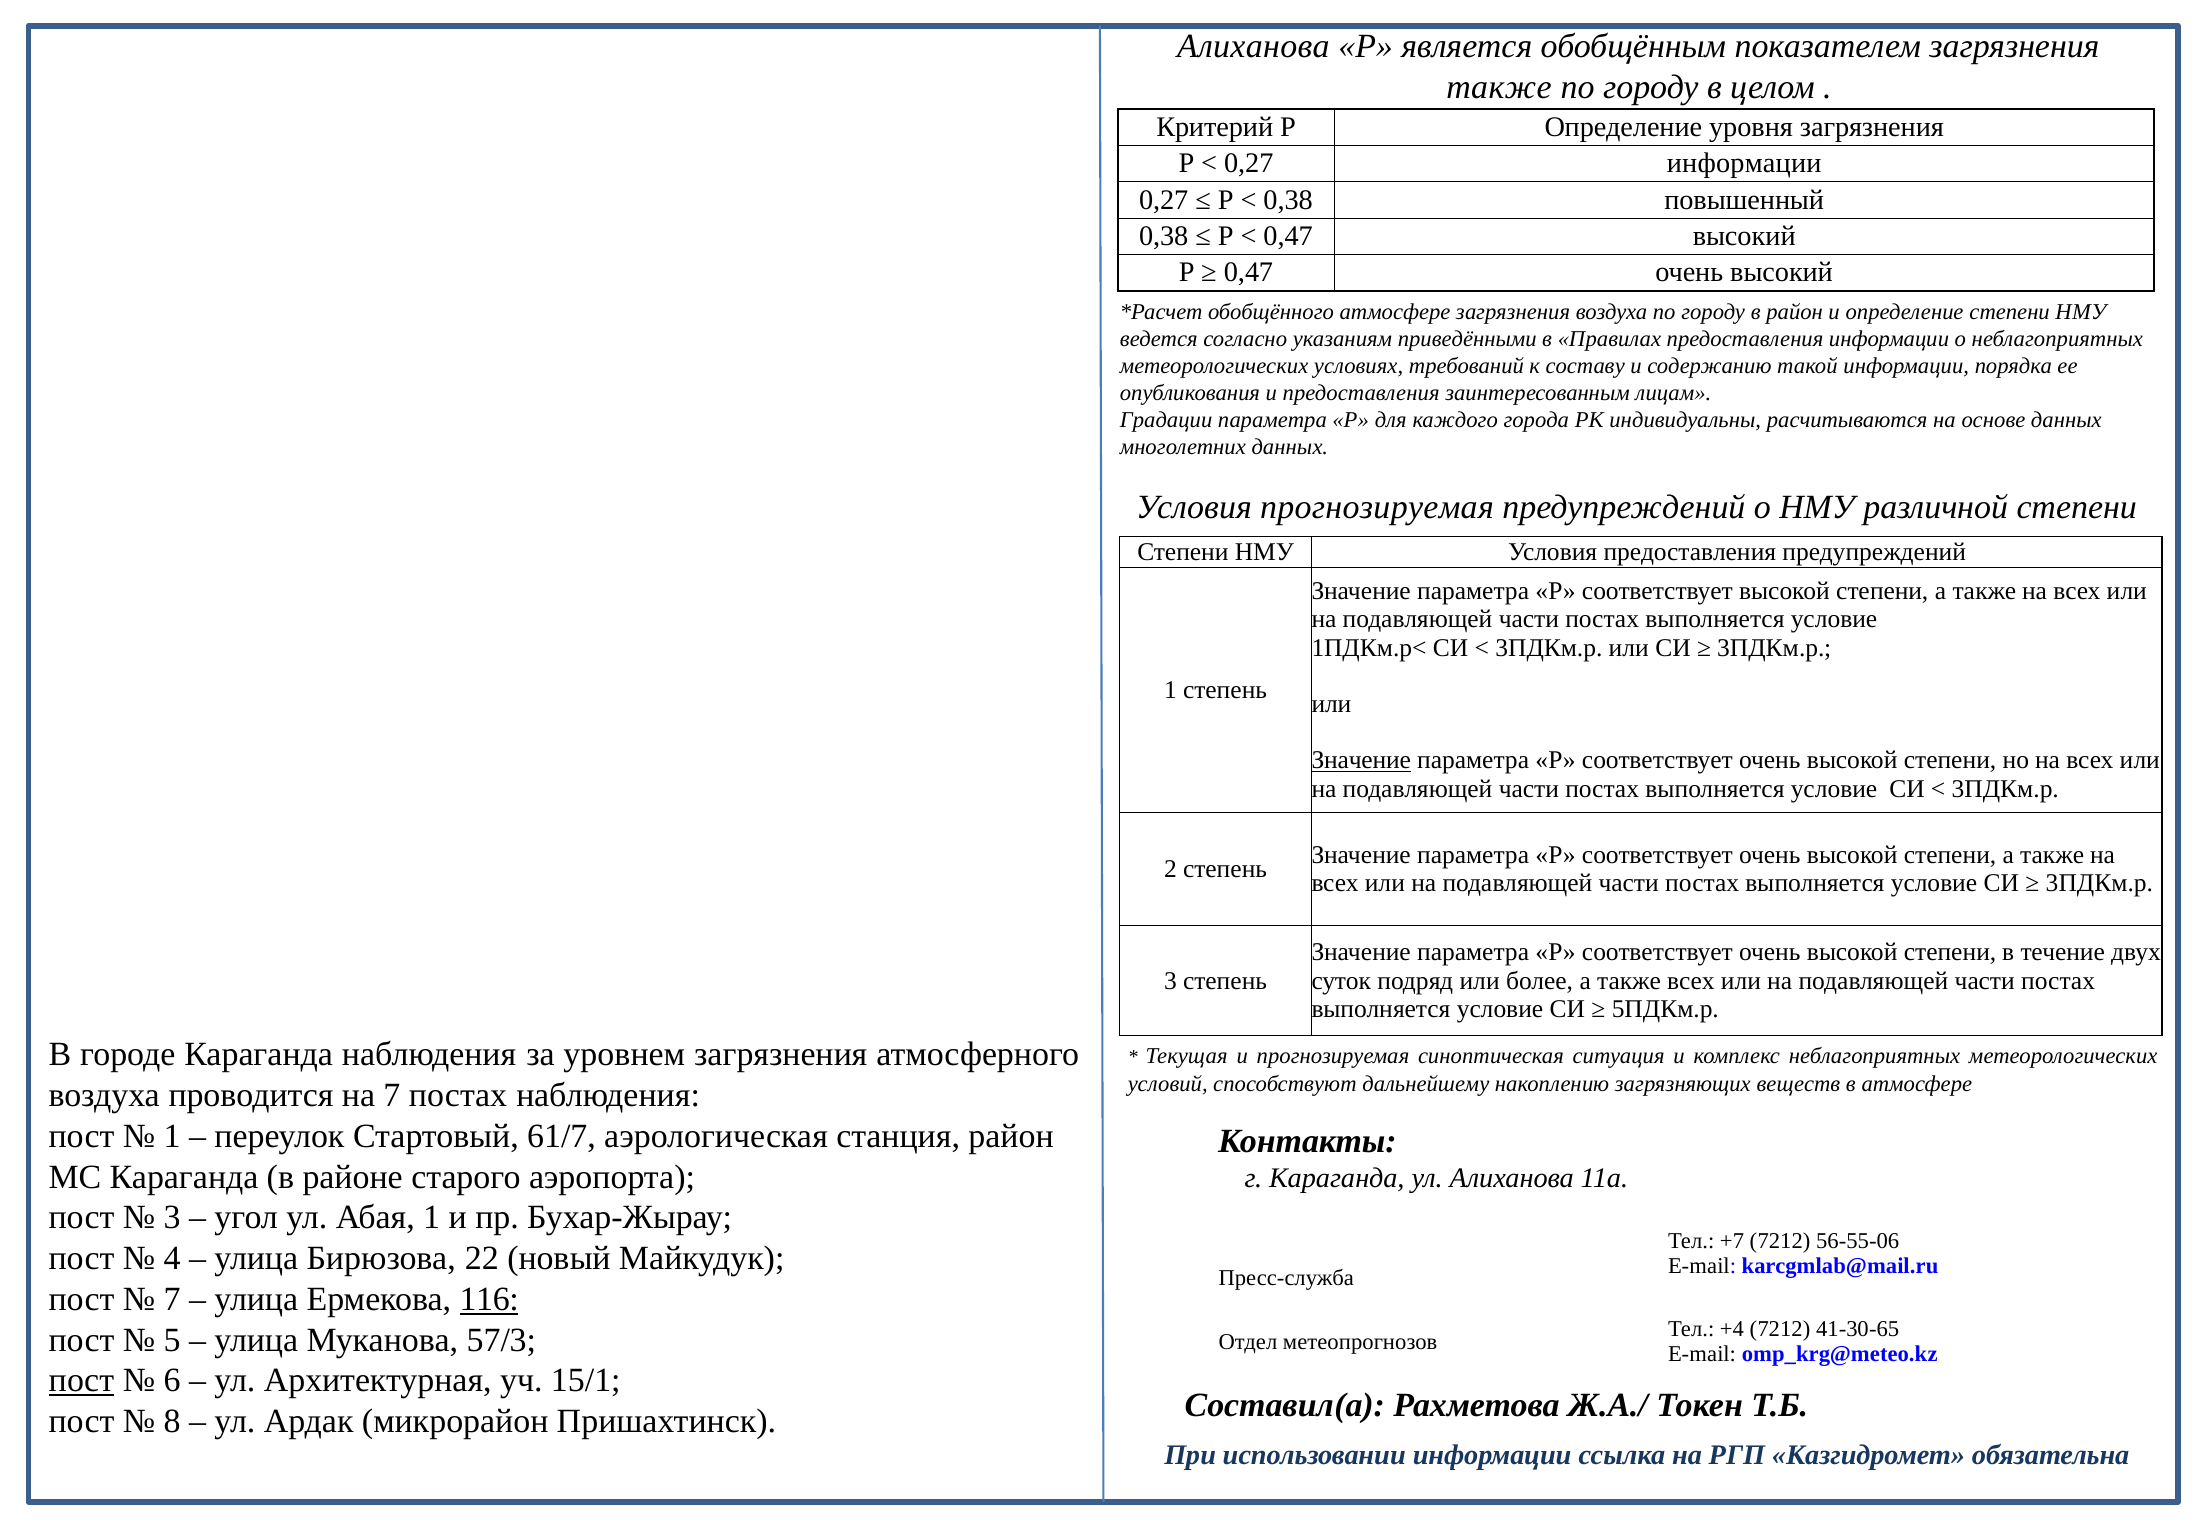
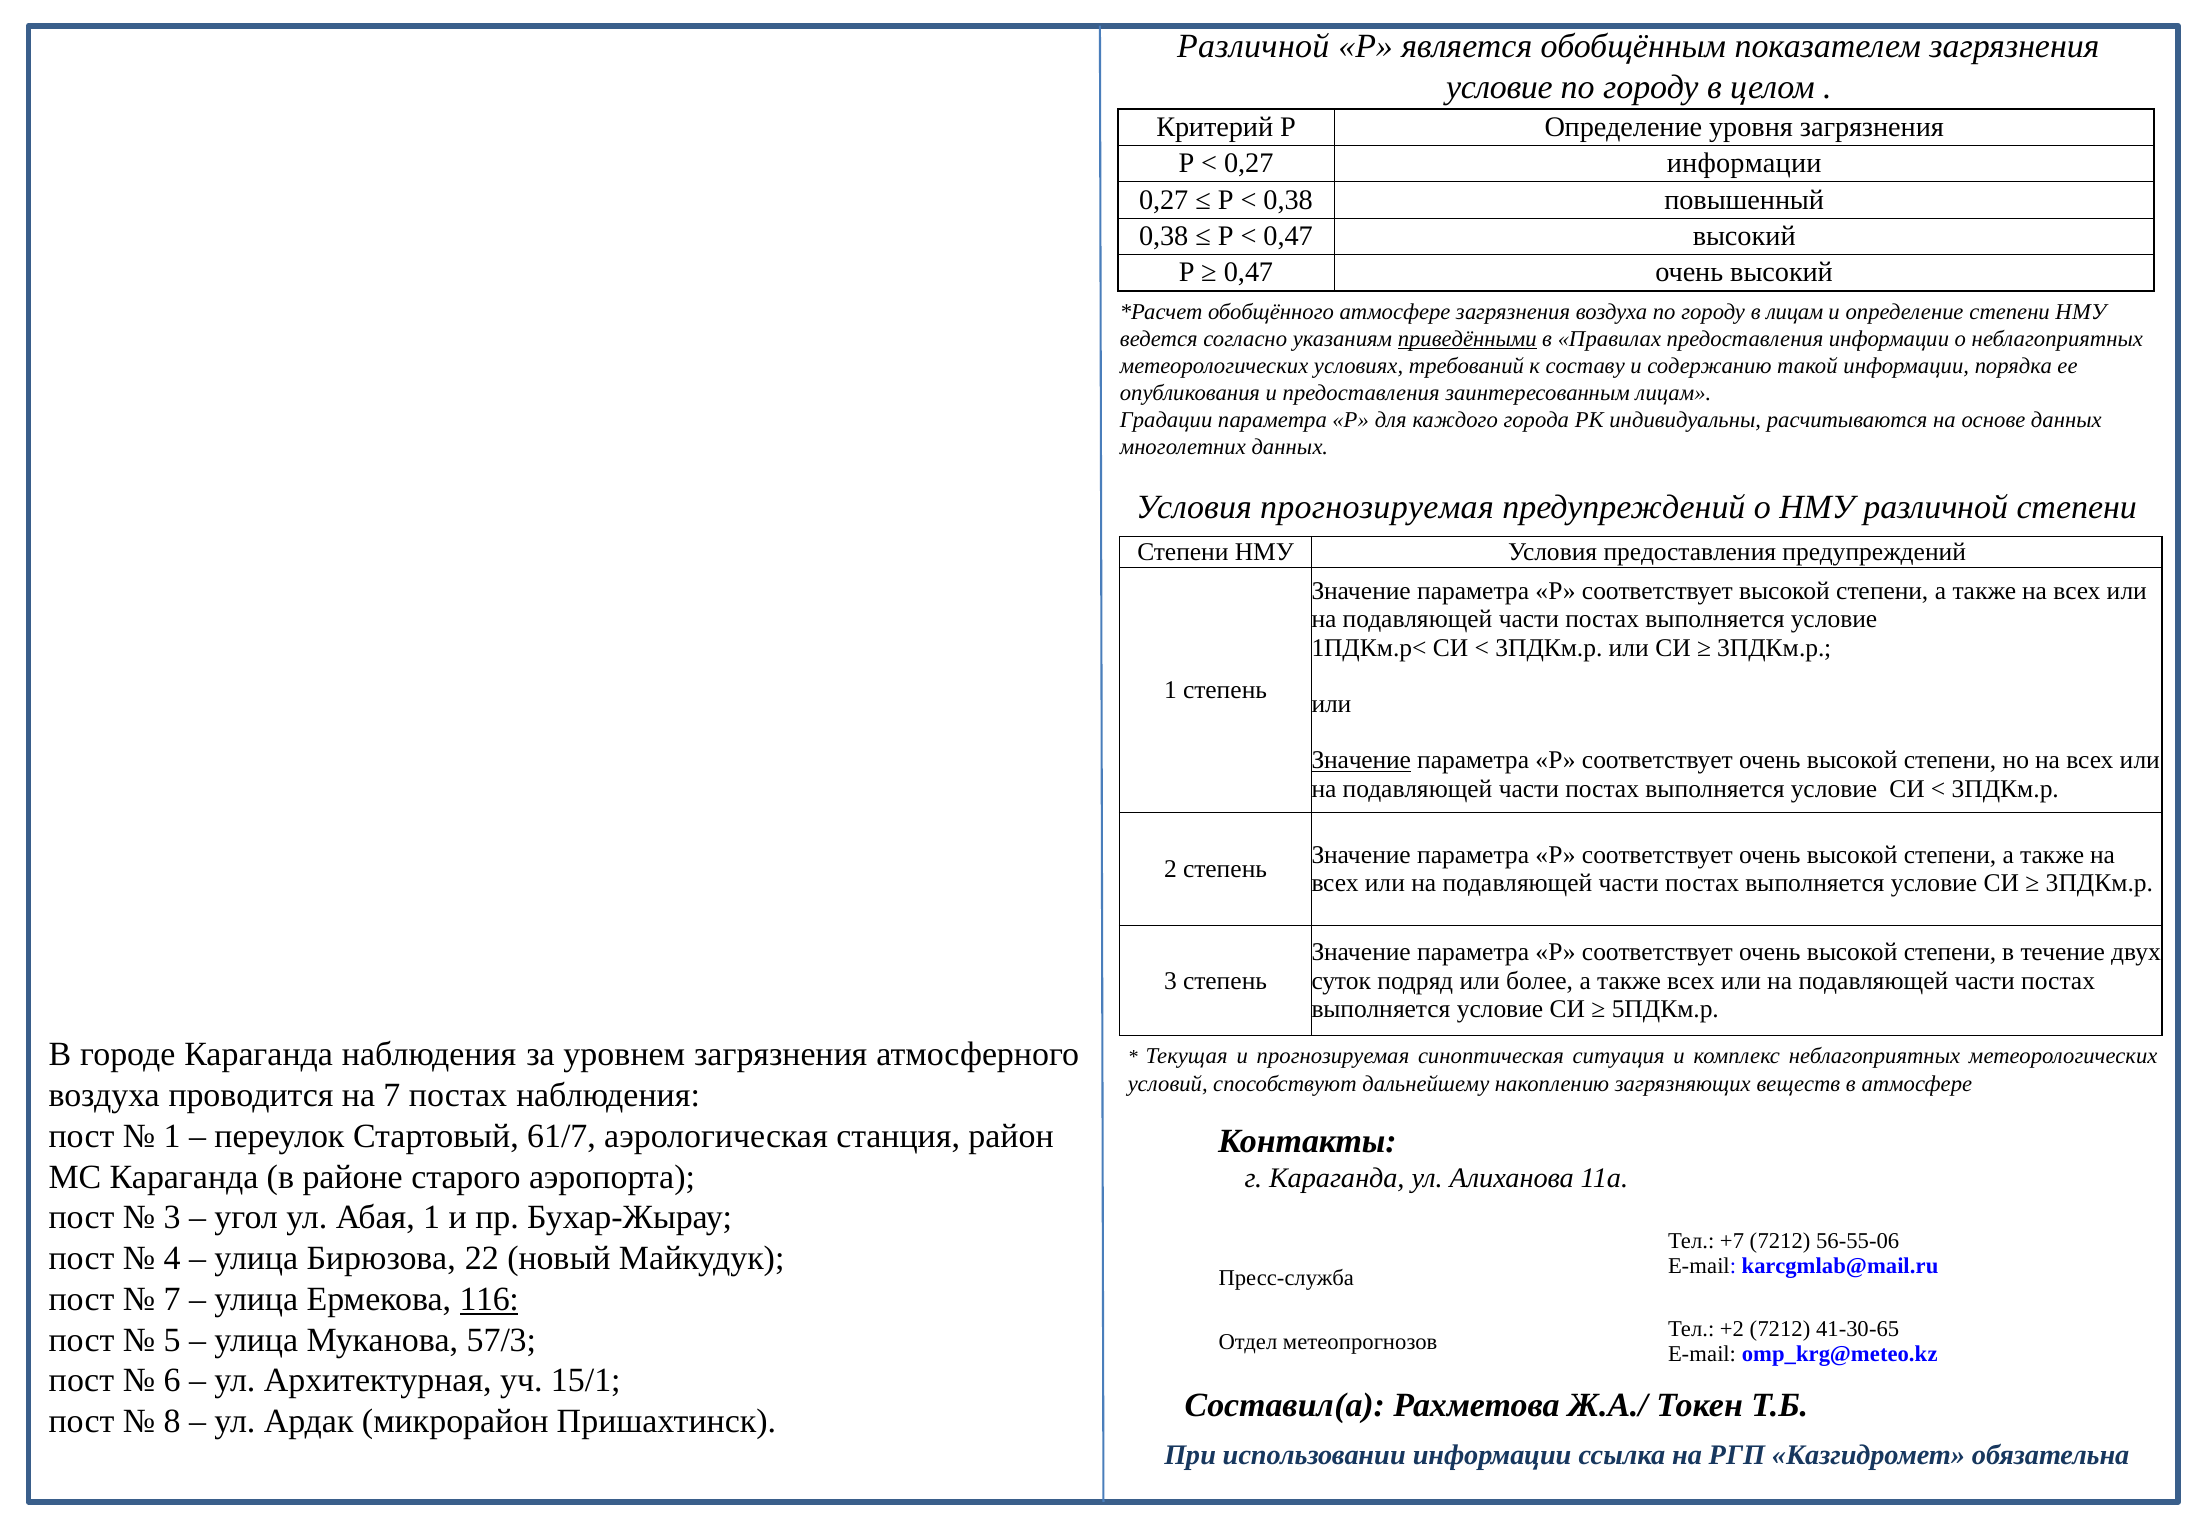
Алиханова: Алиханова -> Различной (1253, 47)
также: также -> условие (1499, 88)
в район: район -> лицам (1795, 312)
приведёнными underline: none -> present (1467, 339)
+4: +4 -> +2 (1732, 1329)
пост underline: present -> none (81, 1381)
